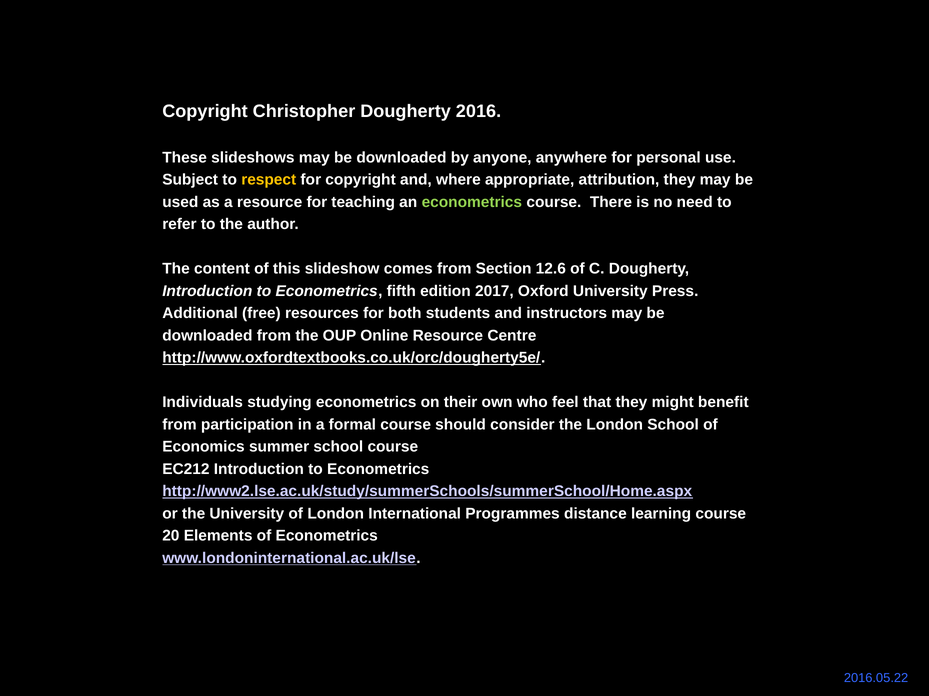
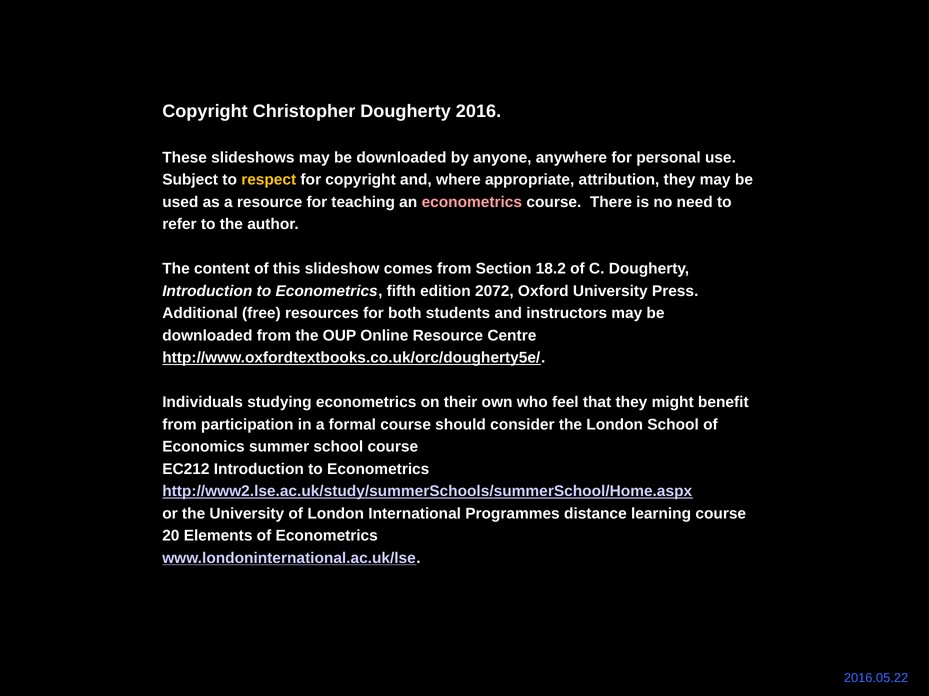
econometrics colour: light green -> pink (472, 202)
12.6: 12.6 -> 18.2 (551, 269)
2017: 2017 -> 2072 (494, 291)
